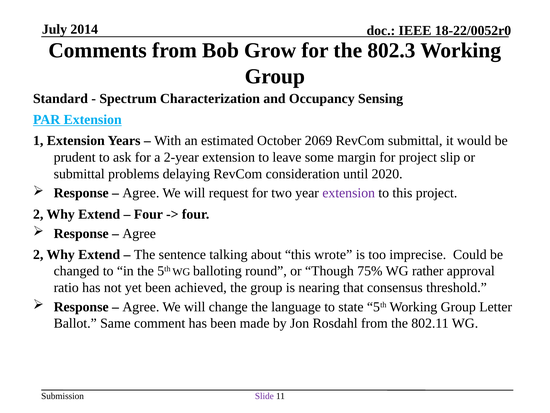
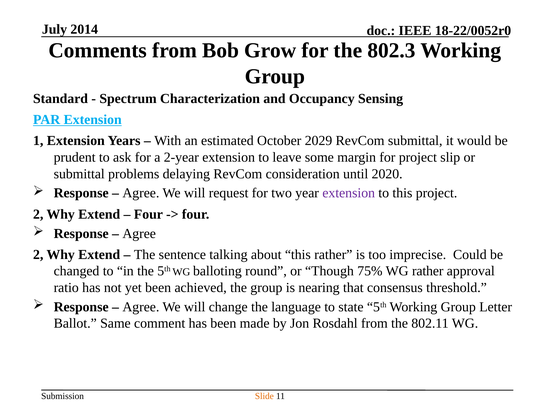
2069: 2069 -> 2029 (319, 141)
this wrote: wrote -> rather (333, 254)
Slide colour: purple -> orange (264, 396)
